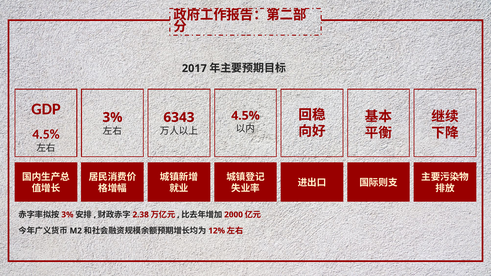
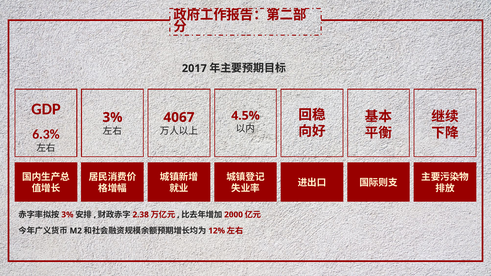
6343: 6343 -> 4067 (179, 117)
4.5%: 4.5% -> 6.3% (46, 134)
